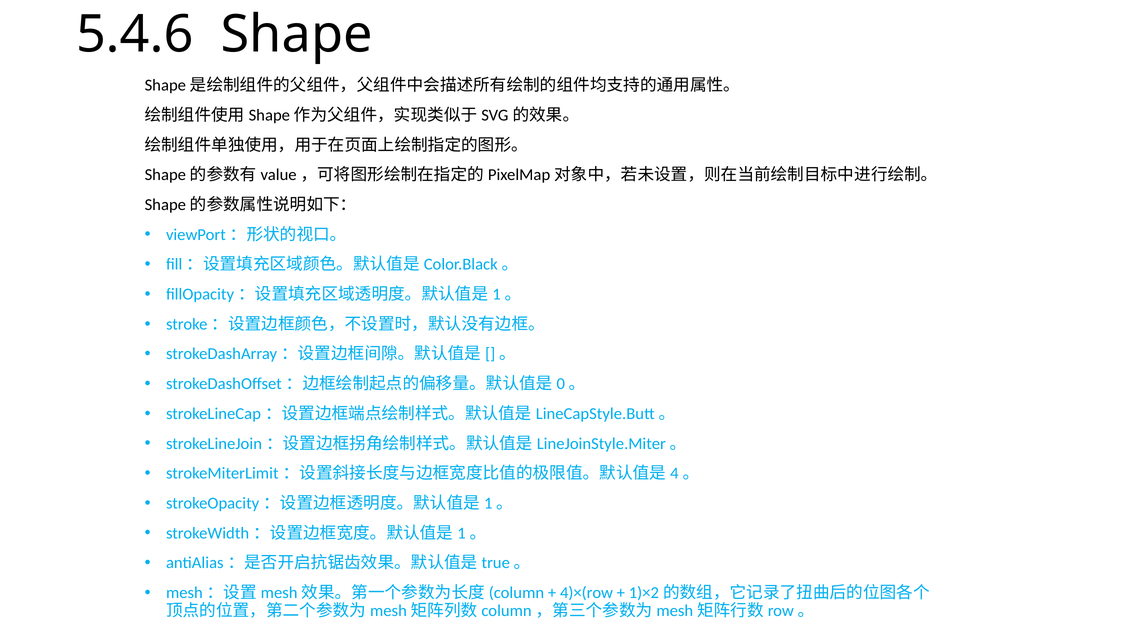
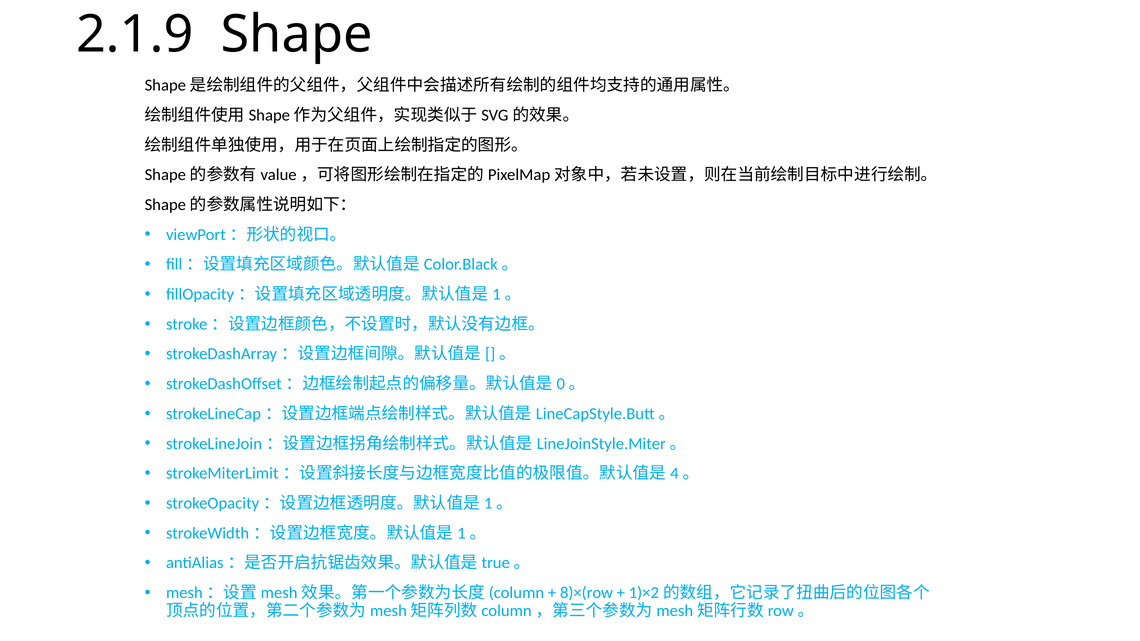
5.4.6: 5.4.6 -> 2.1.9 (135, 34)
4)×(row: 4)×(row -> 8)×(row (587, 593)
